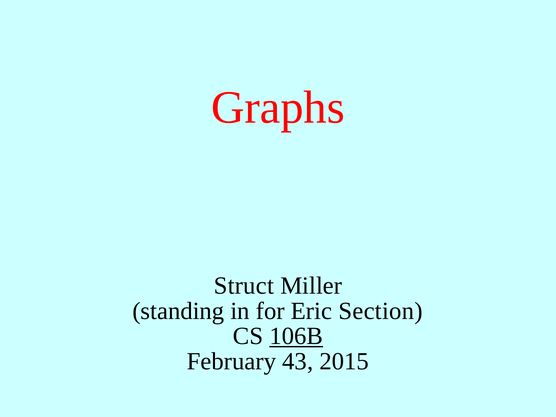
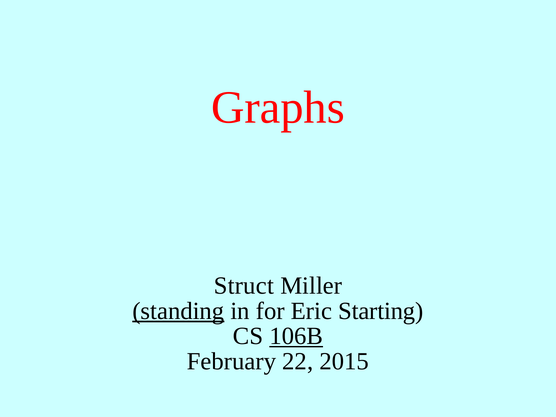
standing underline: none -> present (178, 311)
Section: Section -> Starting (381, 311)
43: 43 -> 22 (298, 361)
